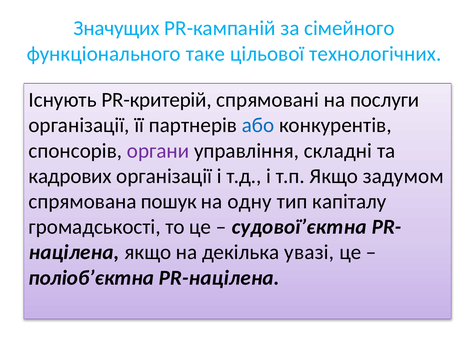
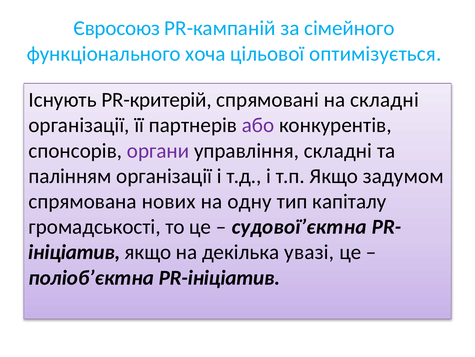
Значущих: Значущих -> Євросоюз (117, 28)
таке: таке -> хоча (205, 54)
технологічних: технологічних -> оптимізується (375, 54)
на послуги: послуги -> складні (385, 100)
або colour: blue -> purple (258, 125)
кадрових: кадрових -> палінням (70, 176)
пошук: пошук -> нових (169, 201)
націлена: націлена -> ініціатив (74, 252)
PR-націлена: PR-націлена -> PR-ініціатив (219, 277)
